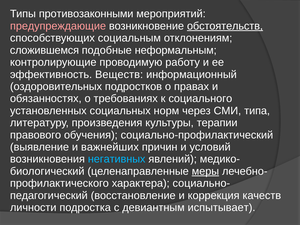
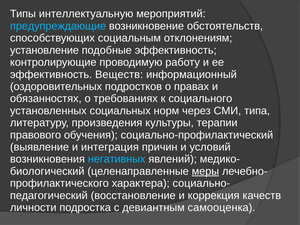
противозаконными: противозаконными -> интеллектуальную (86, 14)
предупреждающие colour: pink -> light blue (58, 26)
обстоятельств underline: present -> none (225, 26)
сложившемся: сложившемся -> установление (44, 50)
подобные неформальным: неформальным -> эффективность (176, 50)
важнейших: важнейших -> интеграция (110, 147)
испытывает: испытывает -> самооценка (222, 208)
